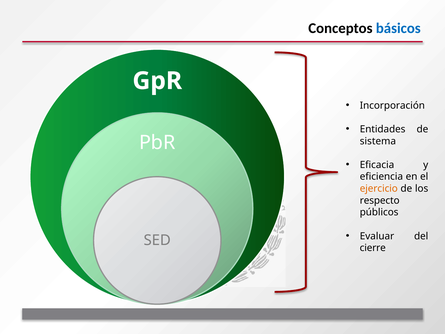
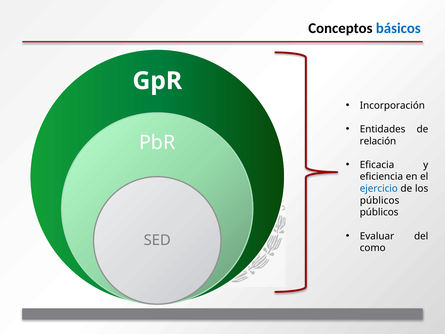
sistema: sistema -> relación (378, 141)
ejercicio colour: orange -> blue (379, 188)
respecto: respecto -> públicos (380, 200)
cierre: cierre -> como (373, 248)
